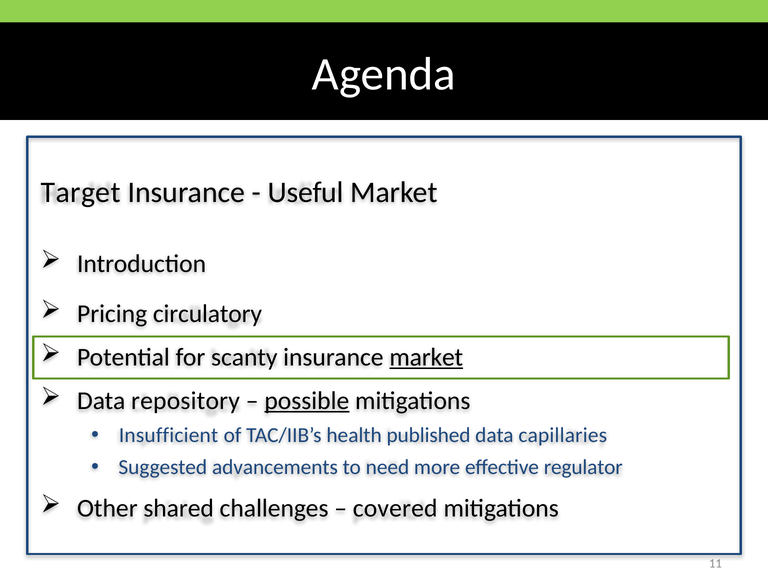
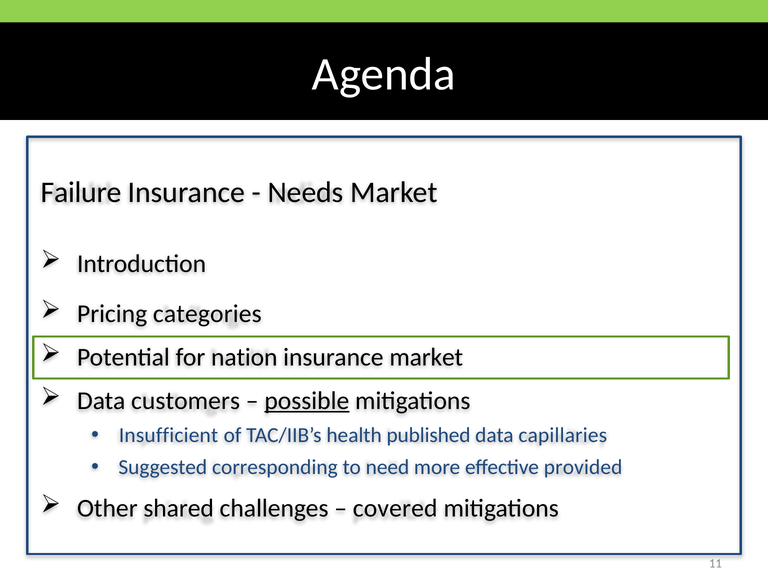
Target: Target -> Failure (81, 193)
Useful: Useful -> Needs (306, 193)
circulatory: circulatory -> categories (207, 314)
scanty: scanty -> nation (244, 357)
market underline: present -> none (426, 357)
repository: repository -> customers (186, 401)
advancements: advancements -> corresponding (275, 467)
regulator: regulator -> provided (583, 467)
